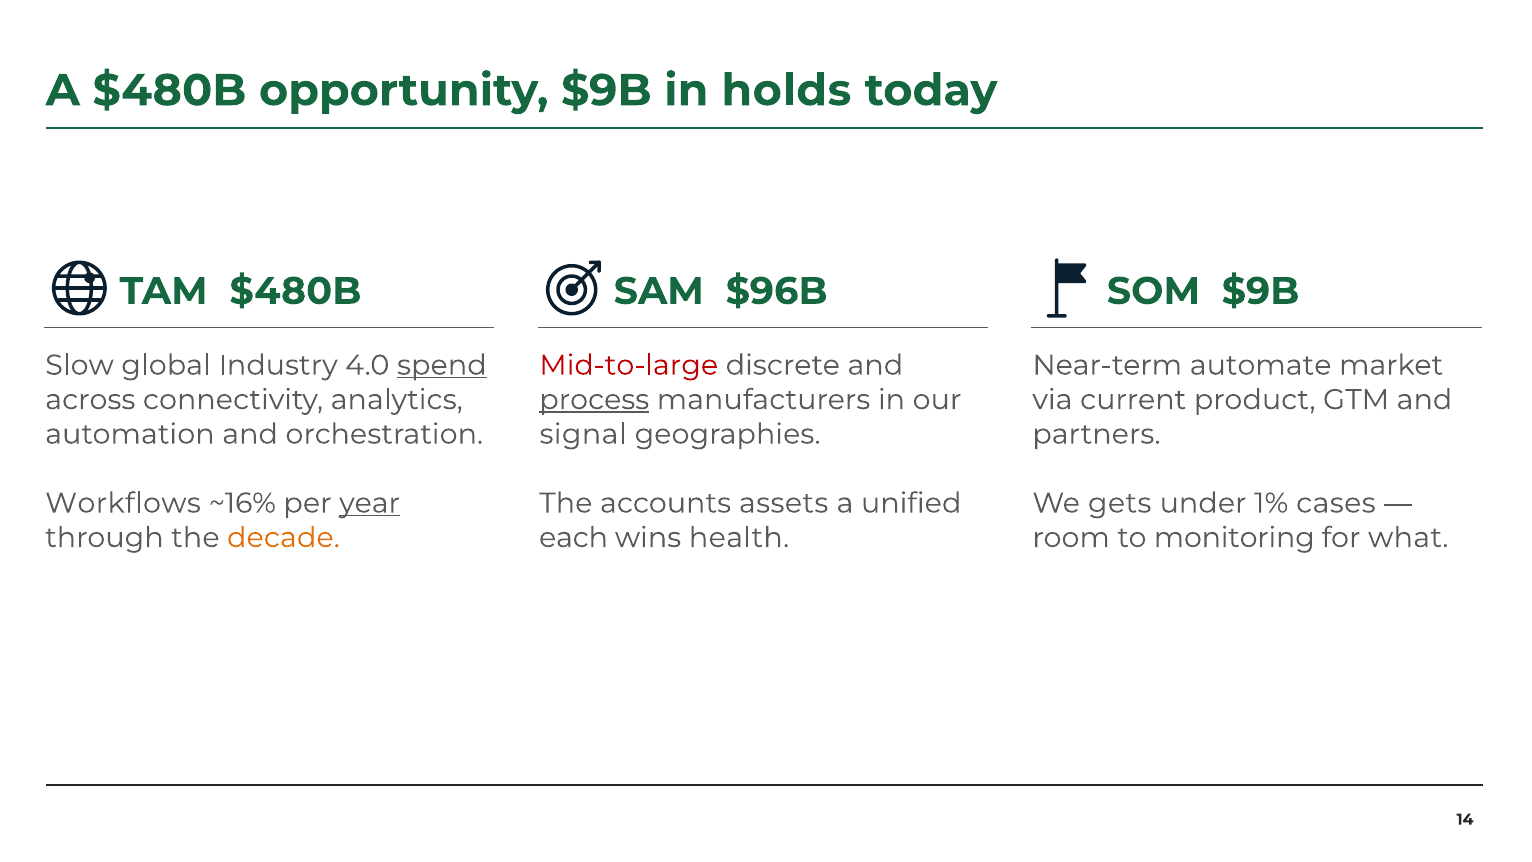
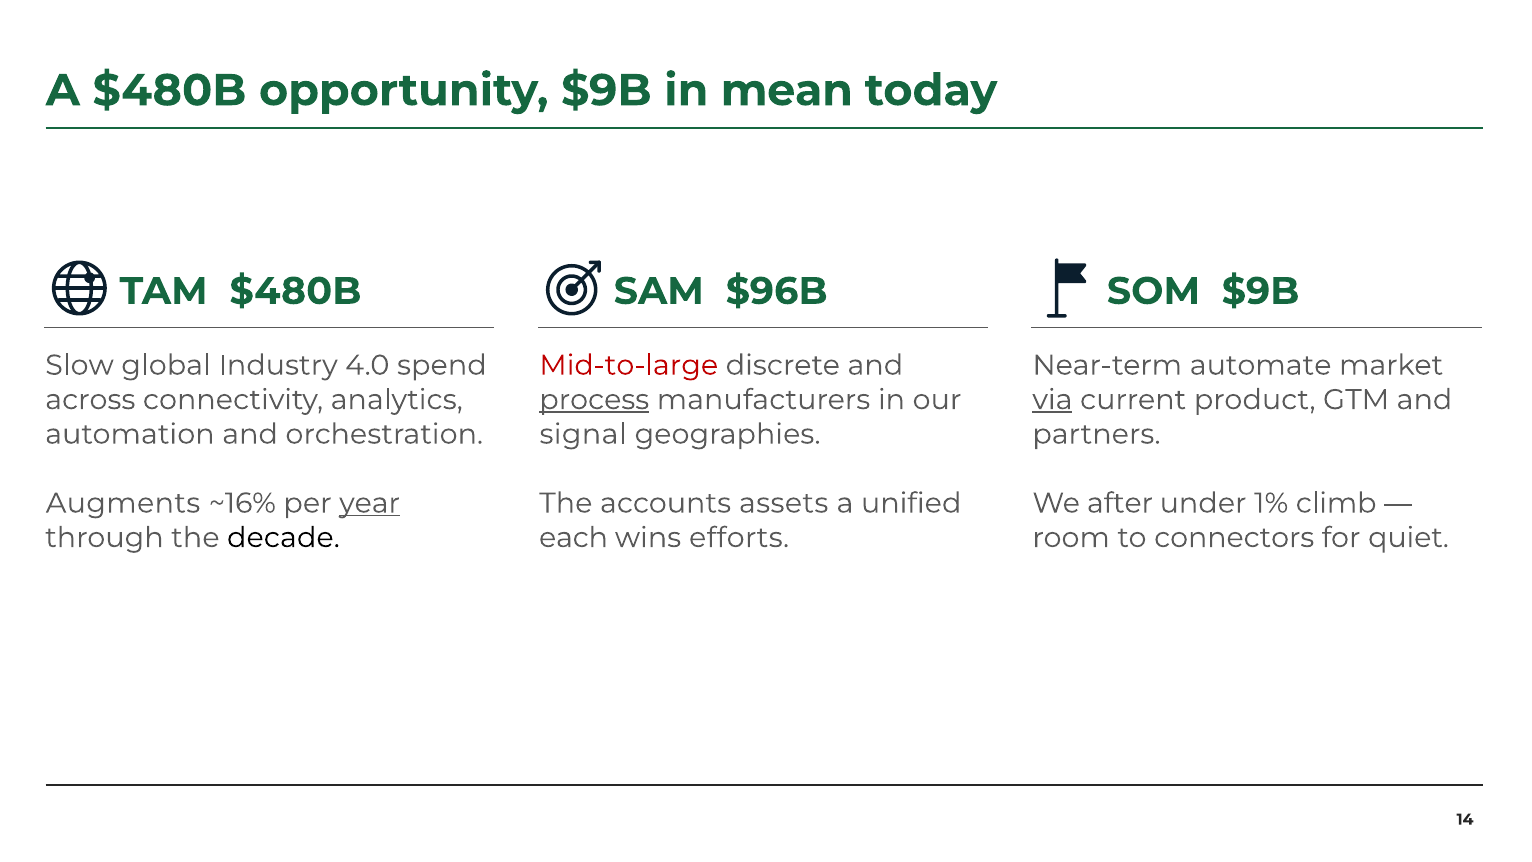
holds: holds -> mean (787, 90)
spend underline: present -> none (442, 365)
via underline: none -> present (1052, 400)
Workflows: Workflows -> Augments (123, 503)
gets: gets -> after (1120, 503)
cases: cases -> climb (1336, 503)
decade colour: orange -> black (283, 537)
health: health -> efforts (739, 537)
monitoring: monitoring -> connectors (1234, 537)
what: what -> quiet (1408, 537)
